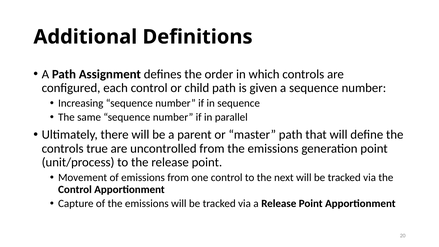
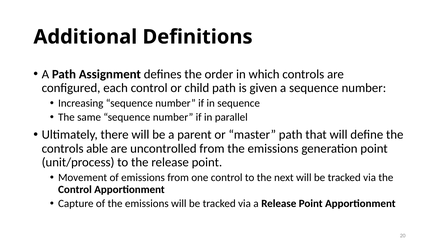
true: true -> able (97, 149)
